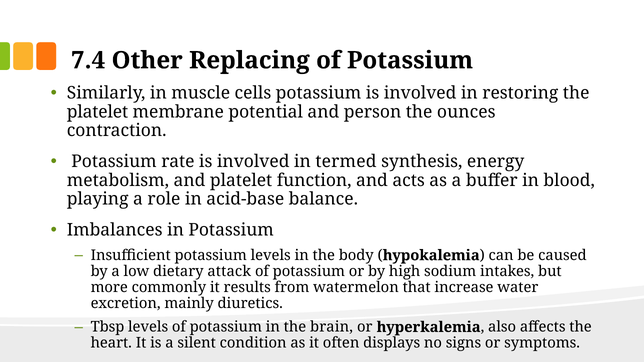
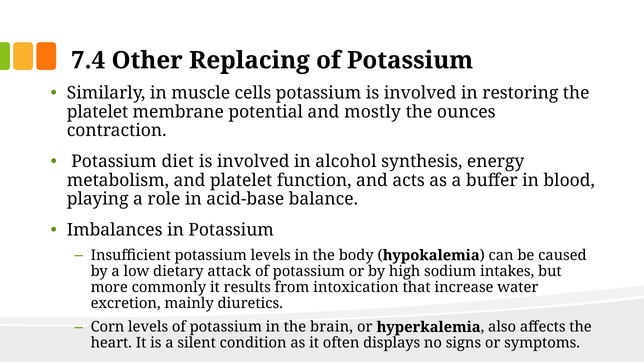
person: person -> mostly (372, 112)
rate: rate -> diet (178, 162)
termed: termed -> alcohol (346, 162)
watermelon: watermelon -> intoxication (356, 287)
Tbsp: Tbsp -> Corn (108, 327)
